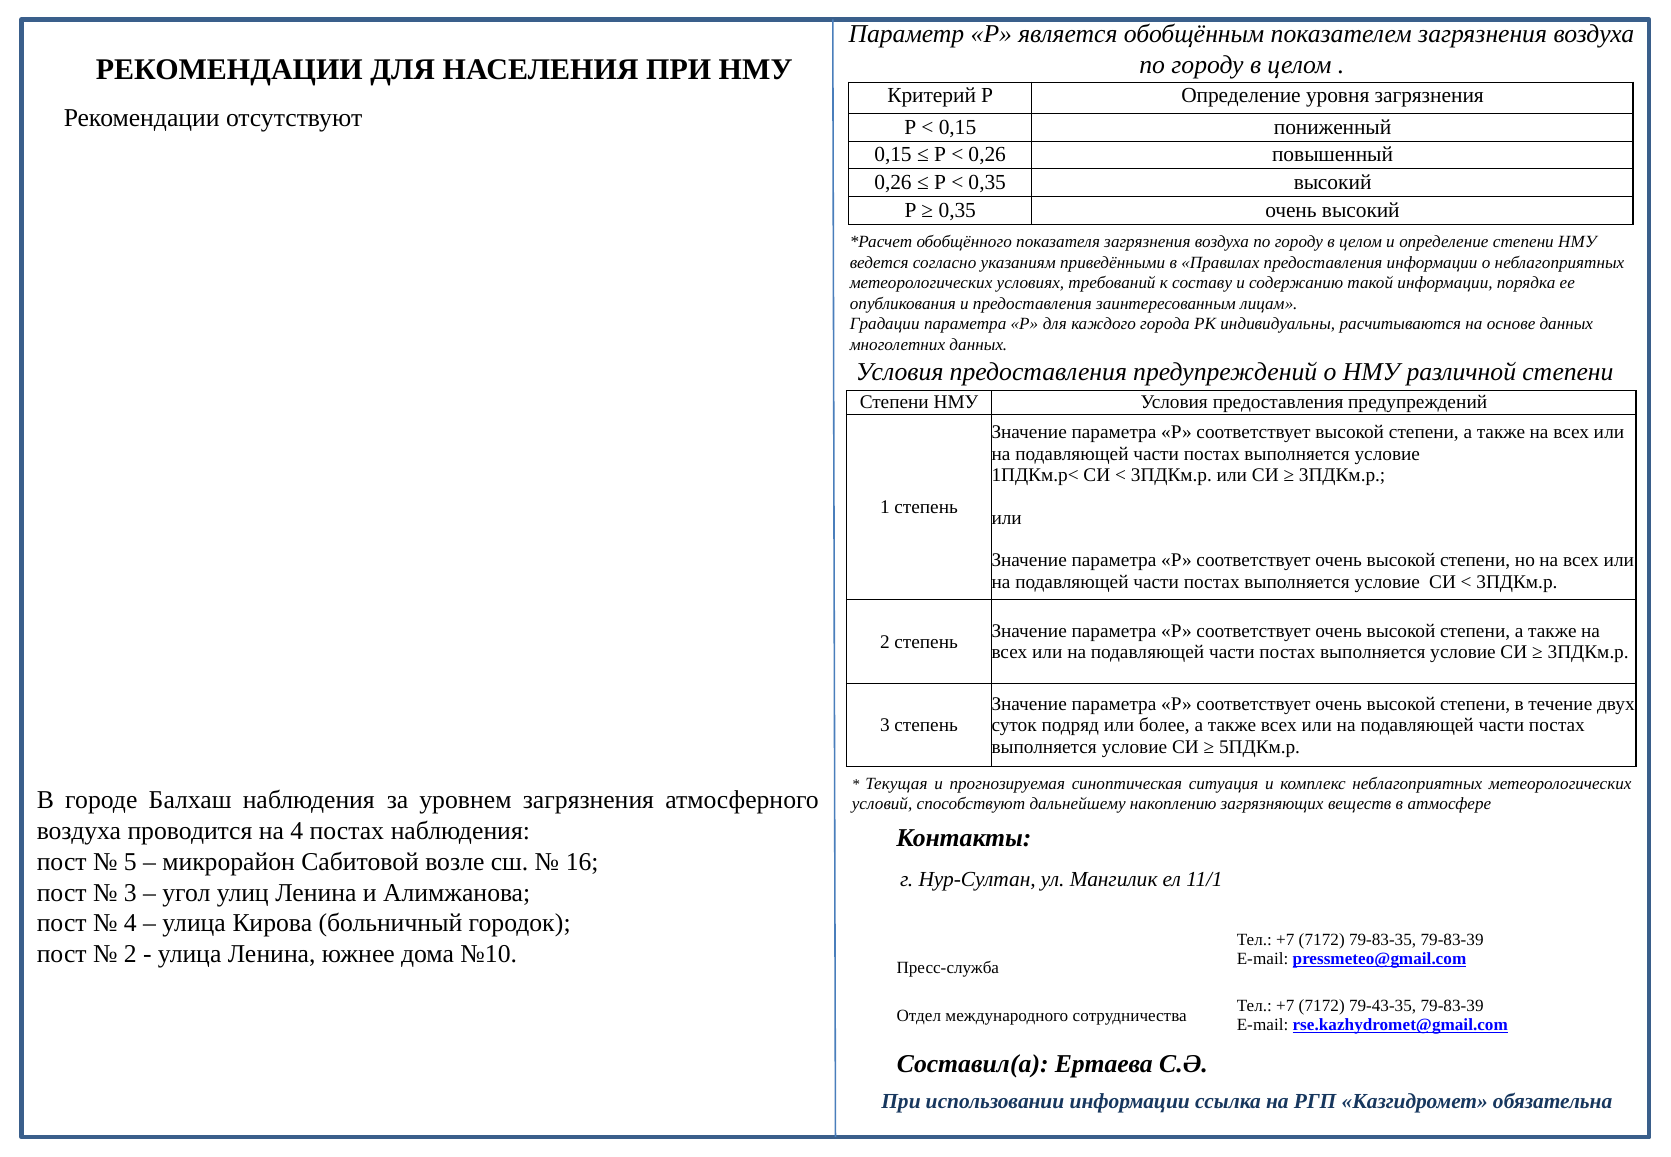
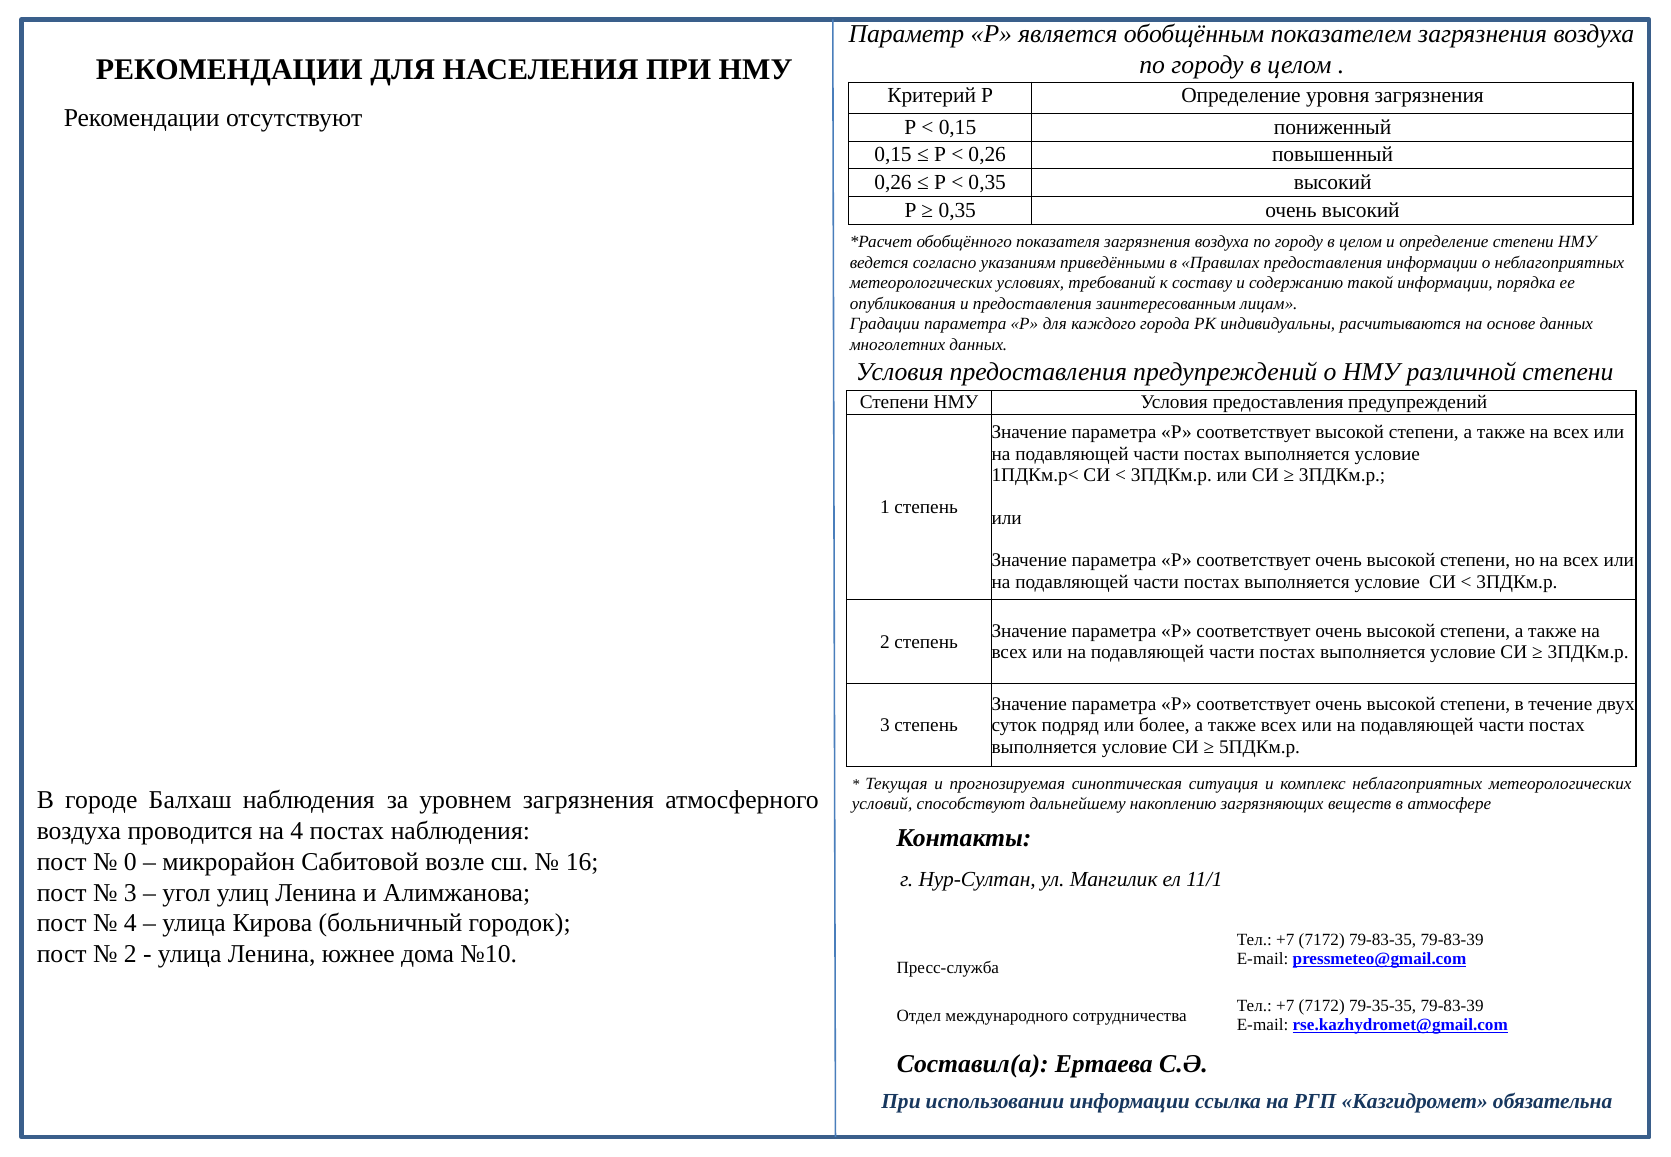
5: 5 -> 0 (130, 862)
79-43-35: 79-43-35 -> 79-35-35 (1383, 1006)
